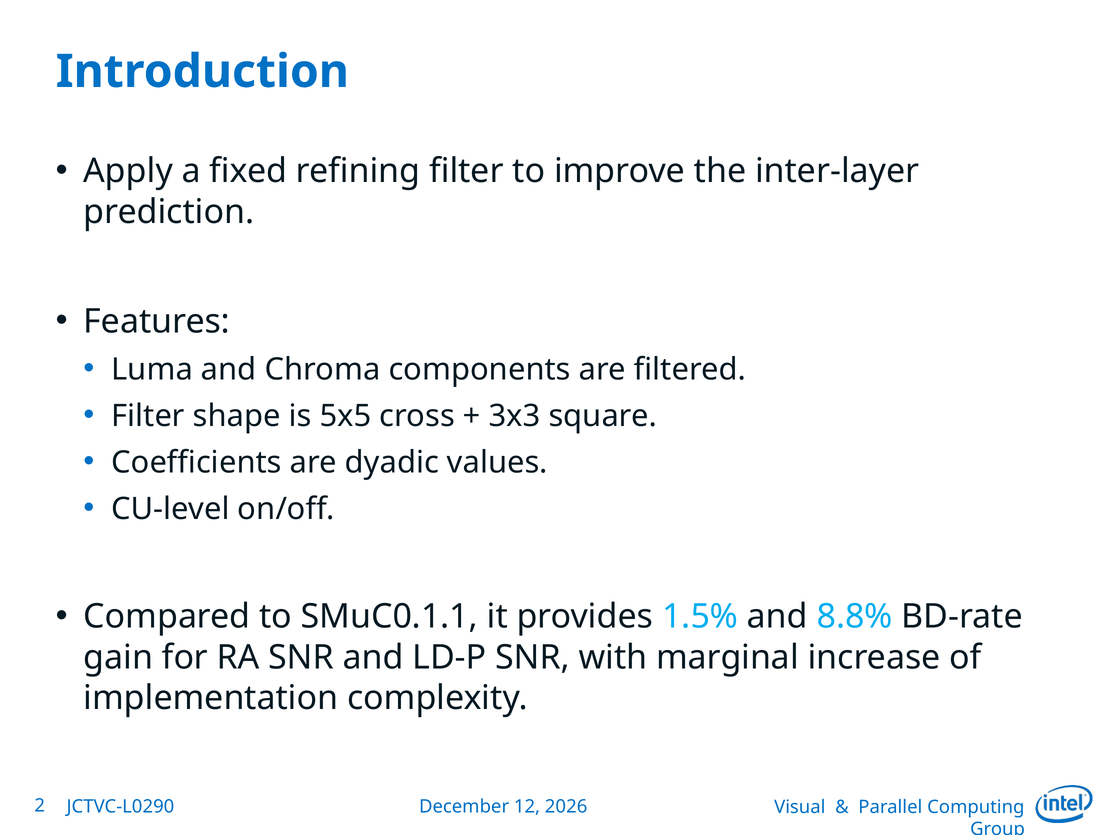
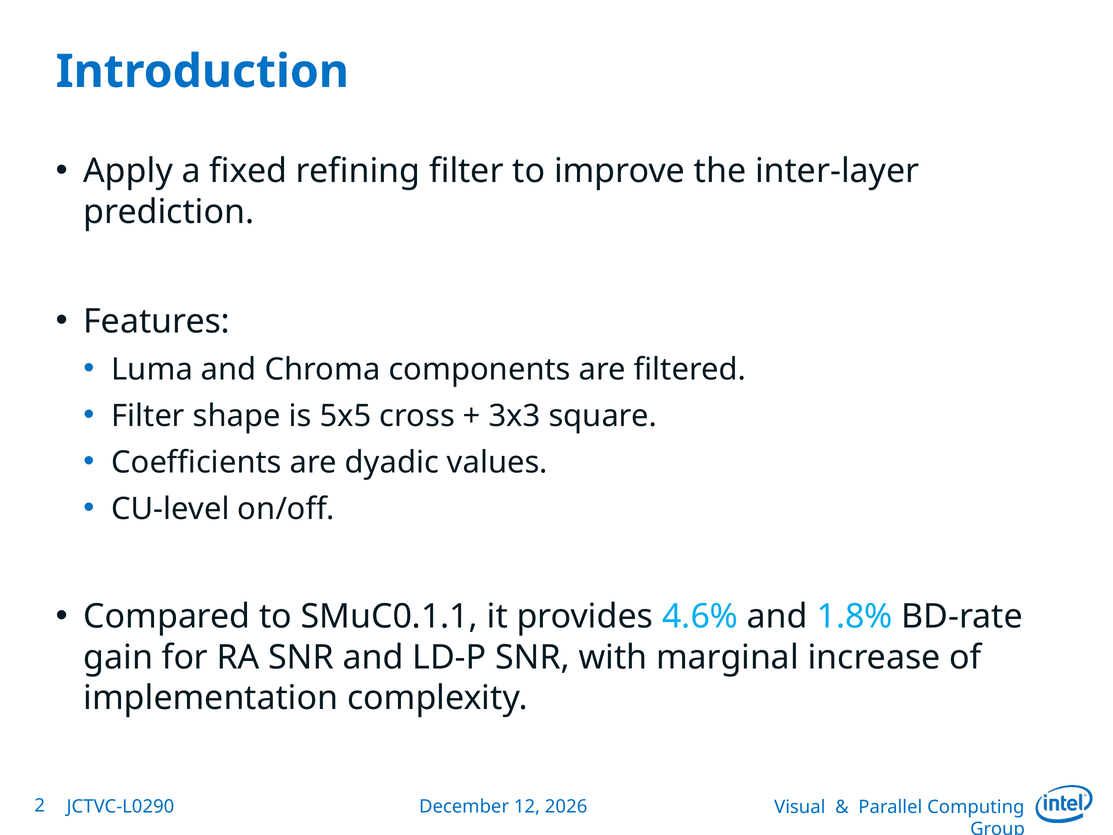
1.5%: 1.5% -> 4.6% (700, 616)
8.8%: 8.8% -> 1.8% (855, 616)
